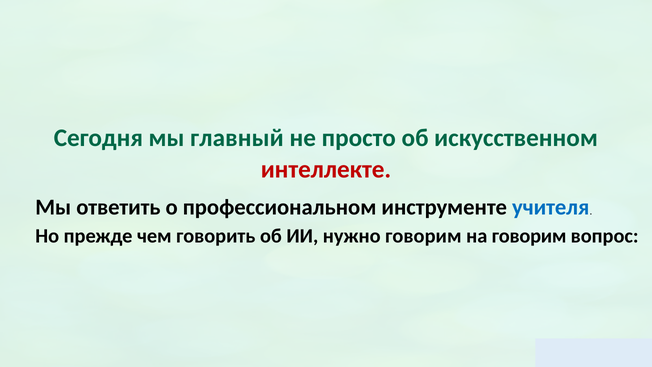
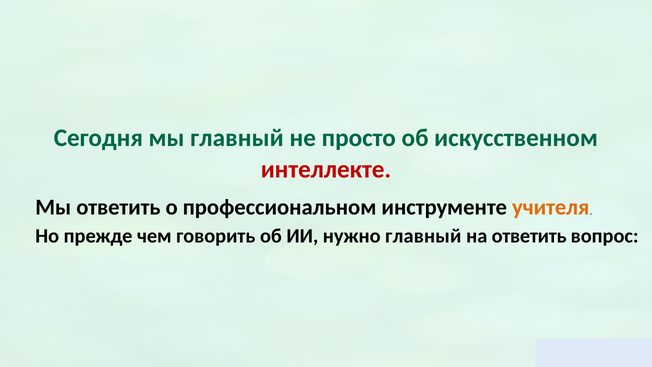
учителя colour: blue -> orange (551, 207)
нужно говорим: говорим -> главный (423, 236)
на говорим: говорим -> ответить (529, 236)
